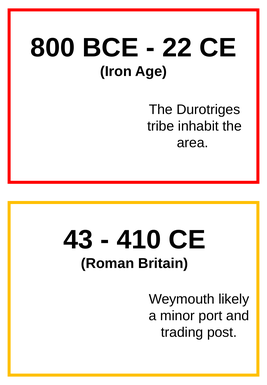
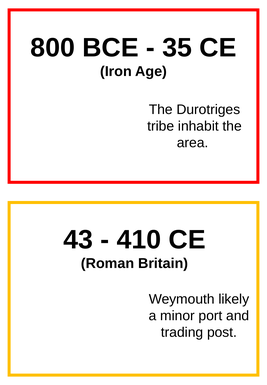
22: 22 -> 35 (177, 48)
